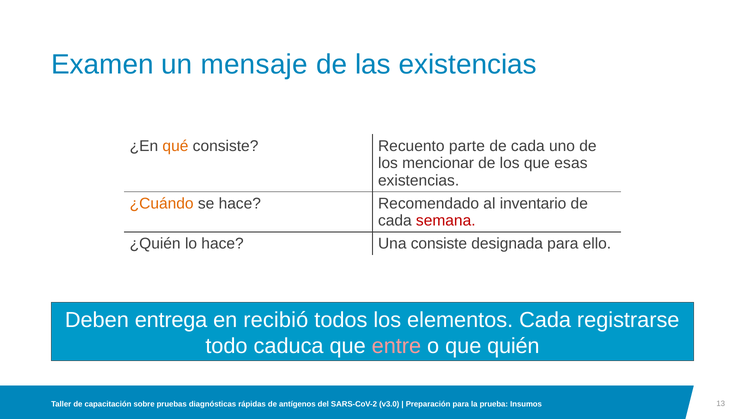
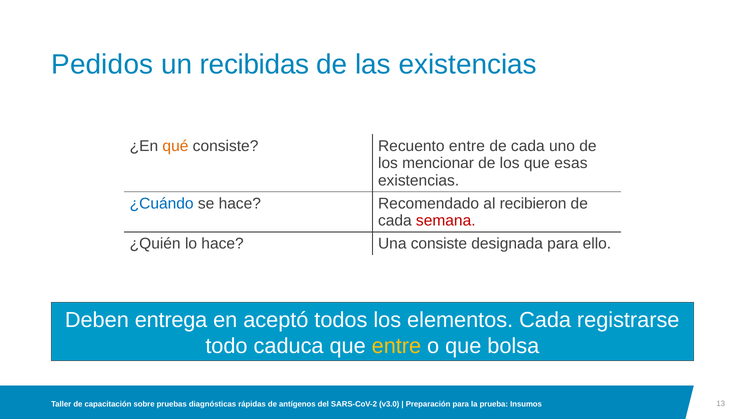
Examen: Examen -> Pedidos (102, 65)
mensaje: mensaje -> recibidas (254, 65)
Recuento parte: parte -> entre (467, 146)
¿Cuándo colour: orange -> blue (162, 204)
inventario: inventario -> recibieron (533, 204)
recibió: recibió -> aceptó (276, 320)
entre colour: pink -> yellow (396, 346)
quién: quién -> bolsa (513, 346)
